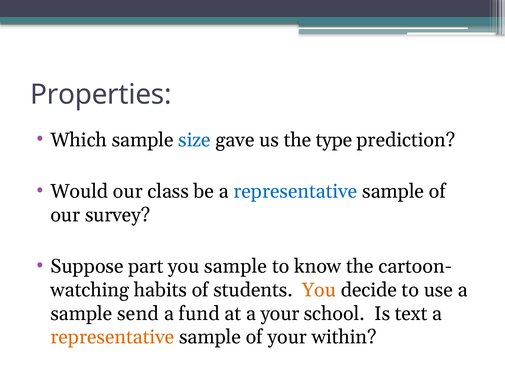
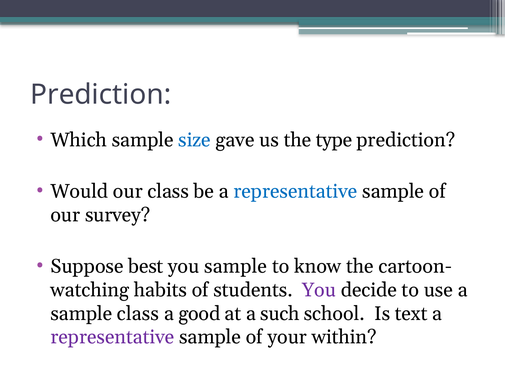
Properties: Properties -> Prediction (101, 95)
part: part -> best (146, 266)
You colour: orange -> purple (319, 290)
sample send: send -> class (138, 313)
fund: fund -> good (199, 313)
a your: your -> such (280, 313)
representative colour: orange -> purple (112, 337)
